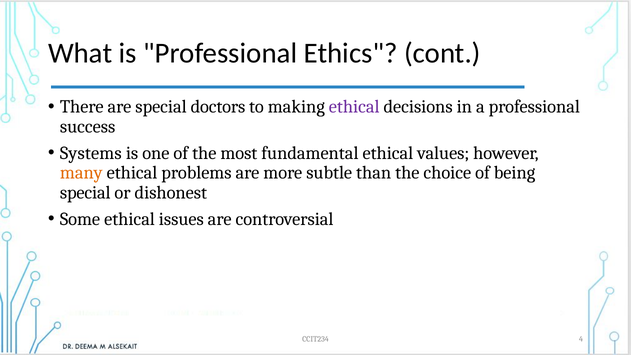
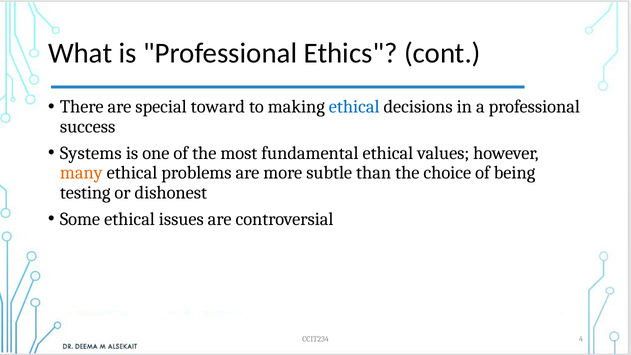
doctors: doctors -> toward (218, 107)
ethical colour: purple -> blue (354, 107)
special: special -> testing (85, 193)
